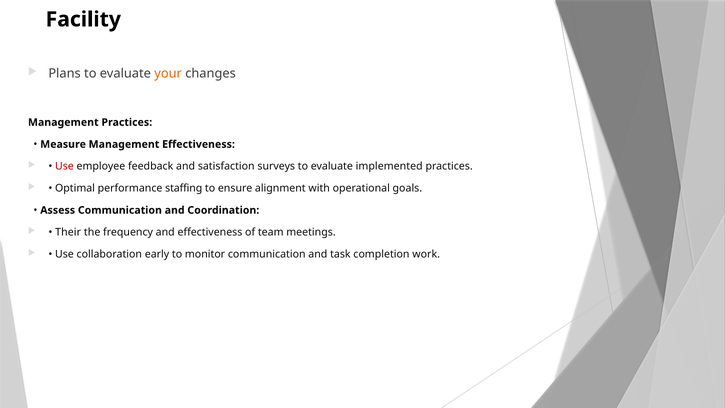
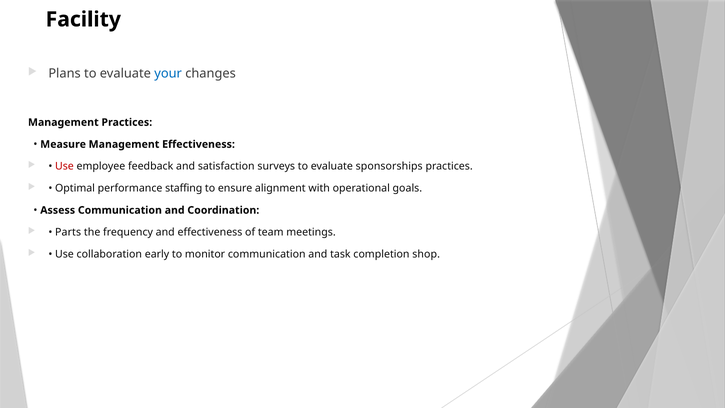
your colour: orange -> blue (168, 74)
implemented: implemented -> sponsorships (389, 166)
Their: Their -> Parts (68, 232)
work: work -> shop (426, 254)
